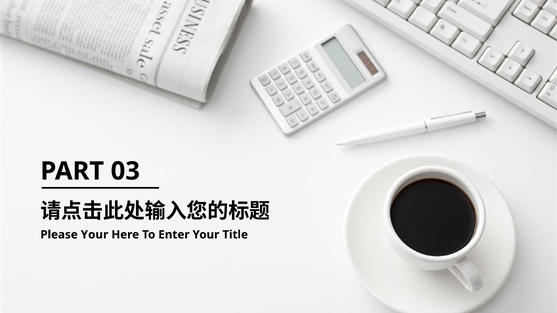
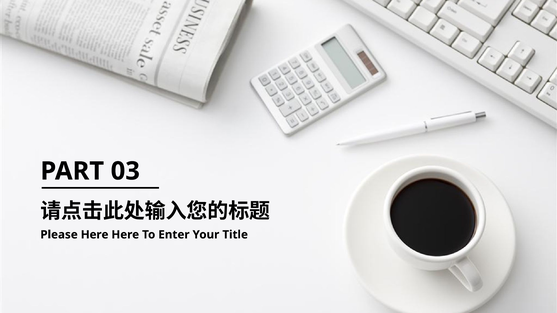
Please Your: Your -> Here (95, 235)
